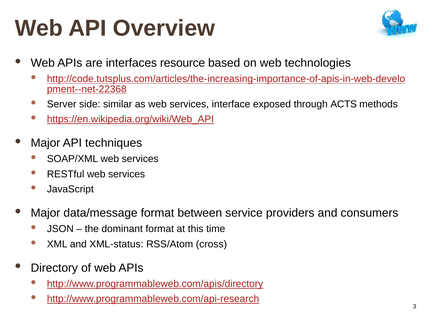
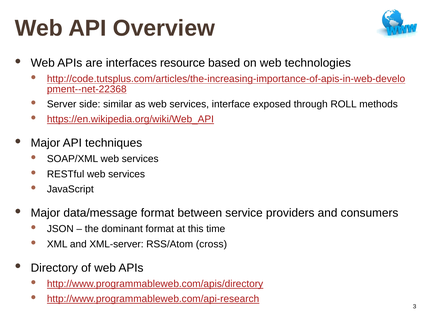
ACTS: ACTS -> ROLL (344, 104)
XML-status: XML-status -> XML-server (116, 244)
